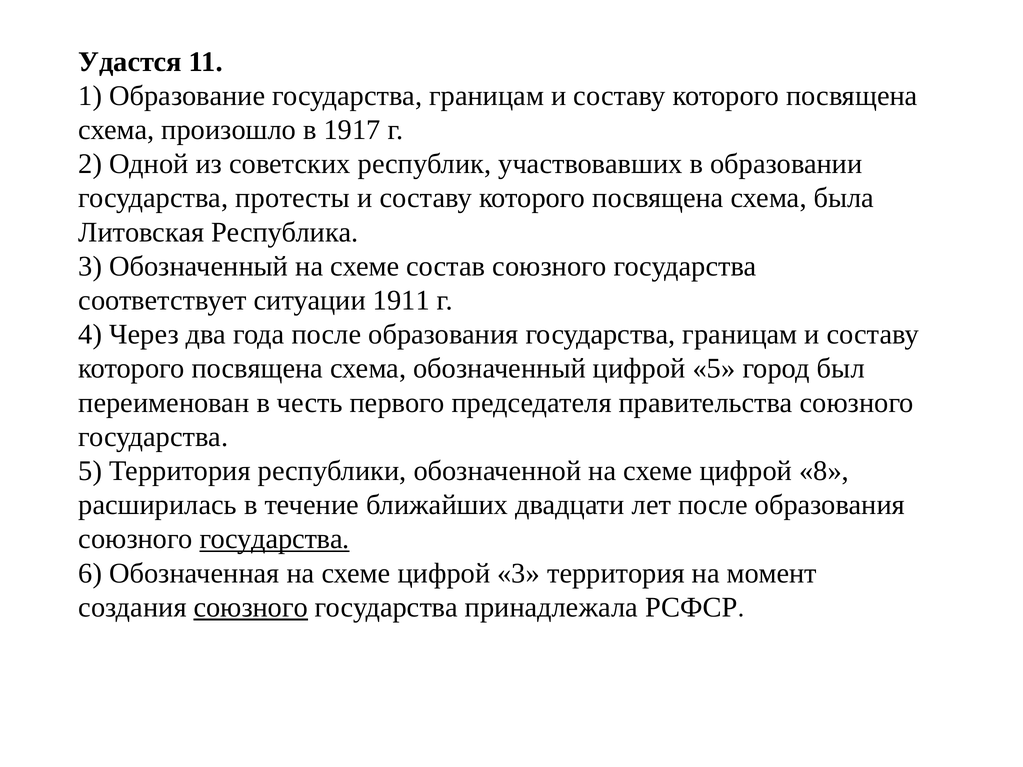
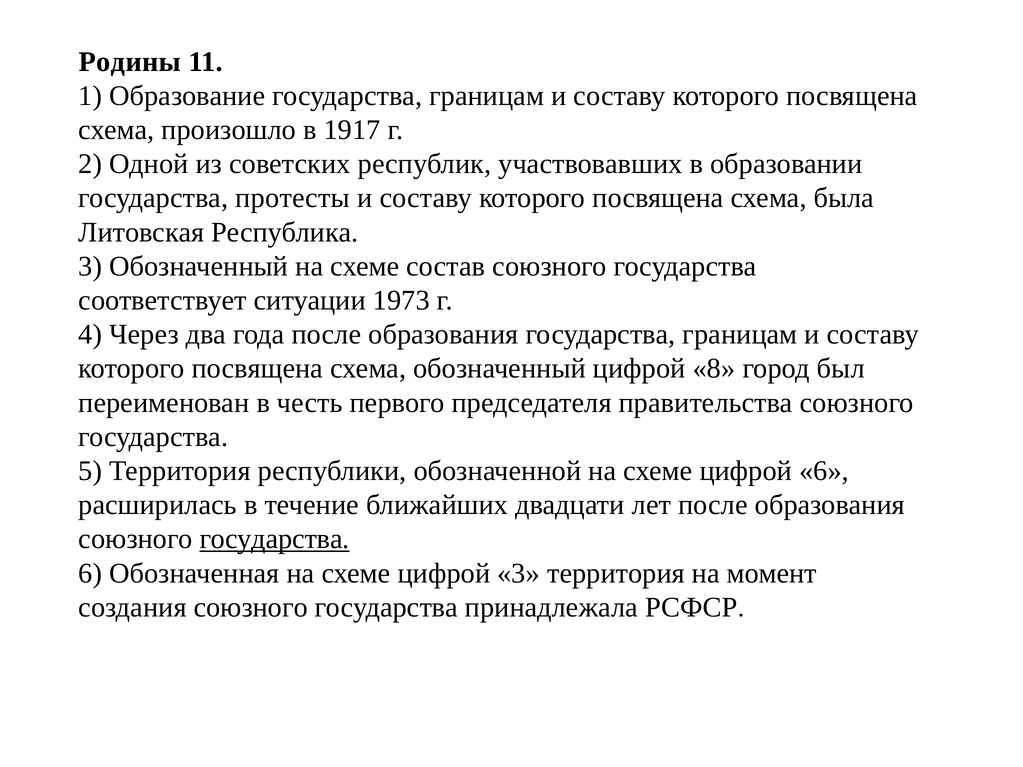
Удастся: Удастся -> Родины (130, 62)
1911: 1911 -> 1973 (401, 300)
цифрой 5: 5 -> 8 (714, 369)
цифрой 8: 8 -> 6 (824, 471)
союзного underline: present -> none (251, 607)
